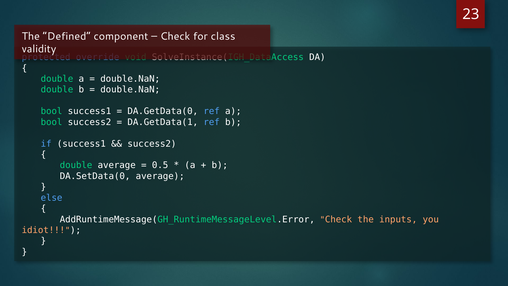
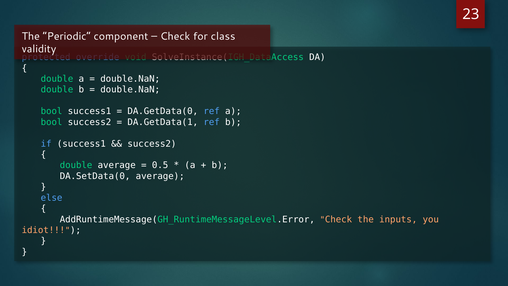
Defined: Defined -> Periodic (67, 36)
